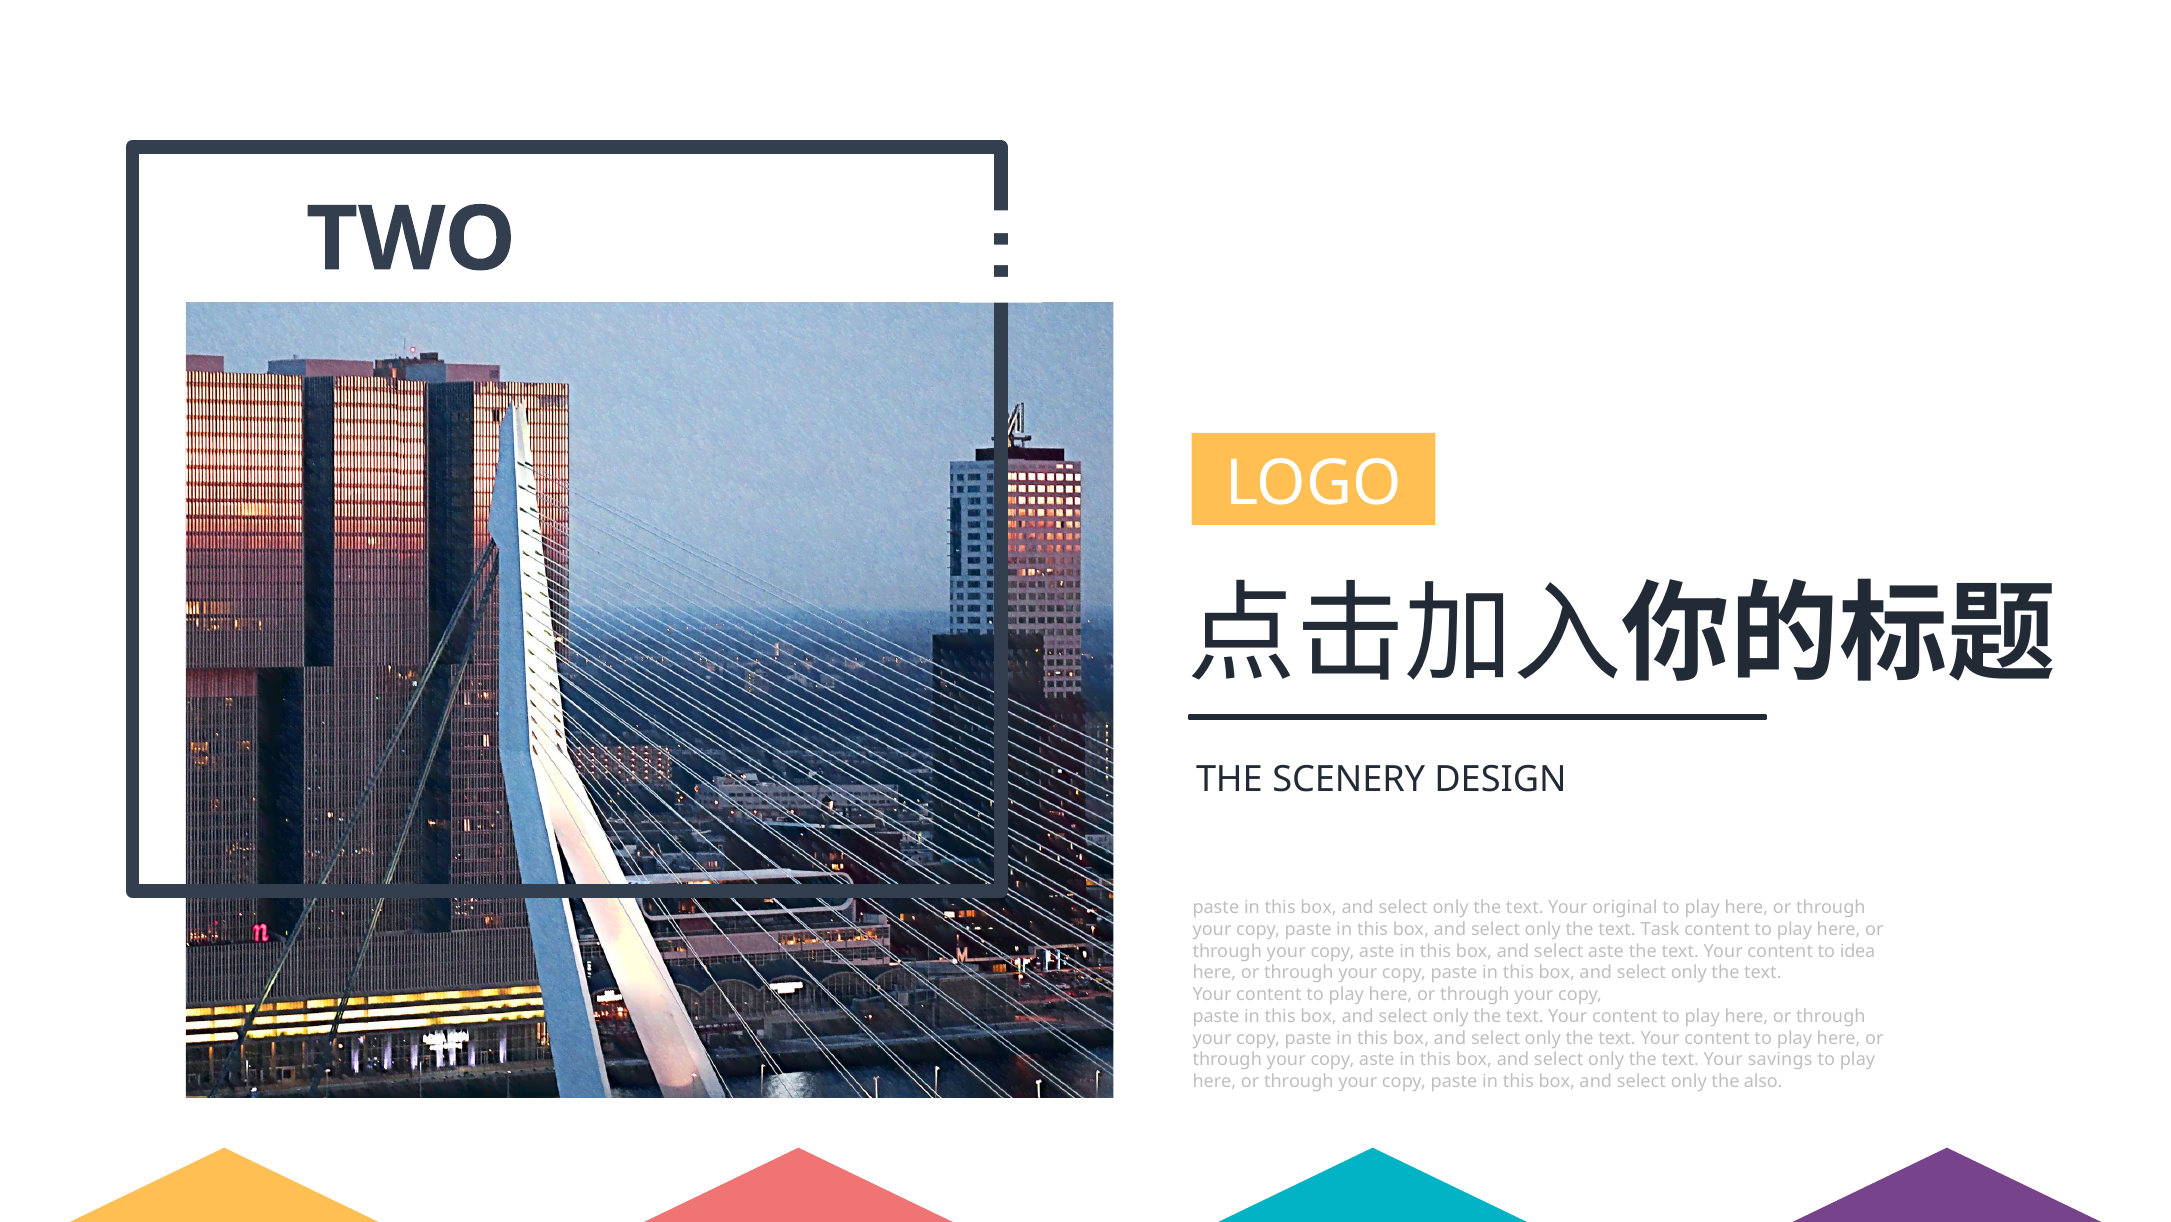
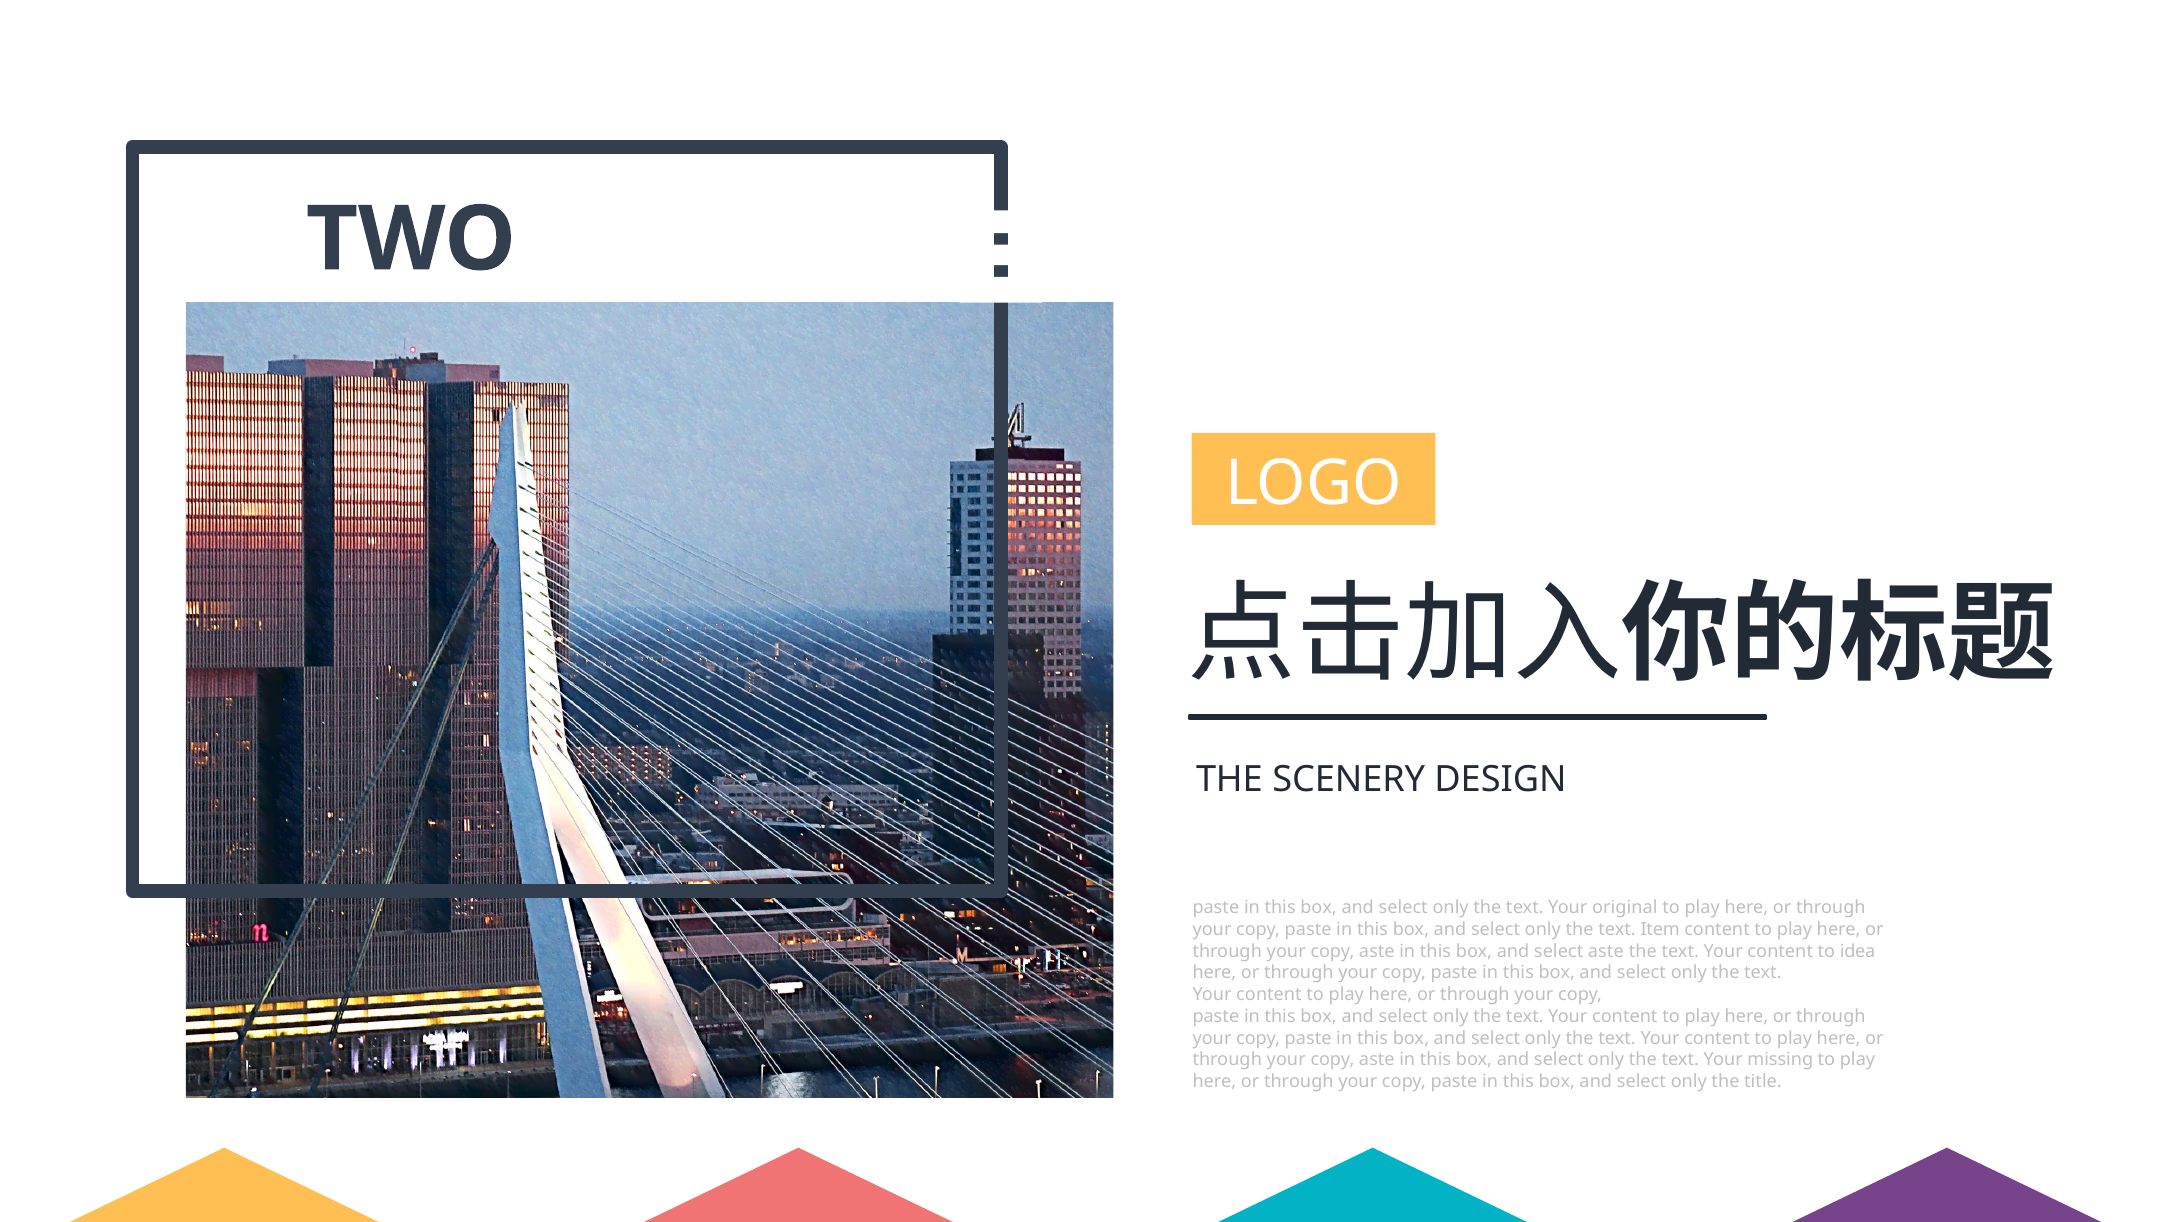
Task: Task -> Item (1660, 929)
savings: savings -> missing (1780, 1059)
also: also -> title (1763, 1081)
